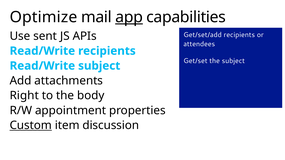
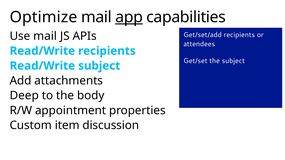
Use sent: sent -> mail (45, 36)
Right: Right -> Deep (24, 96)
Custom underline: present -> none (31, 126)
